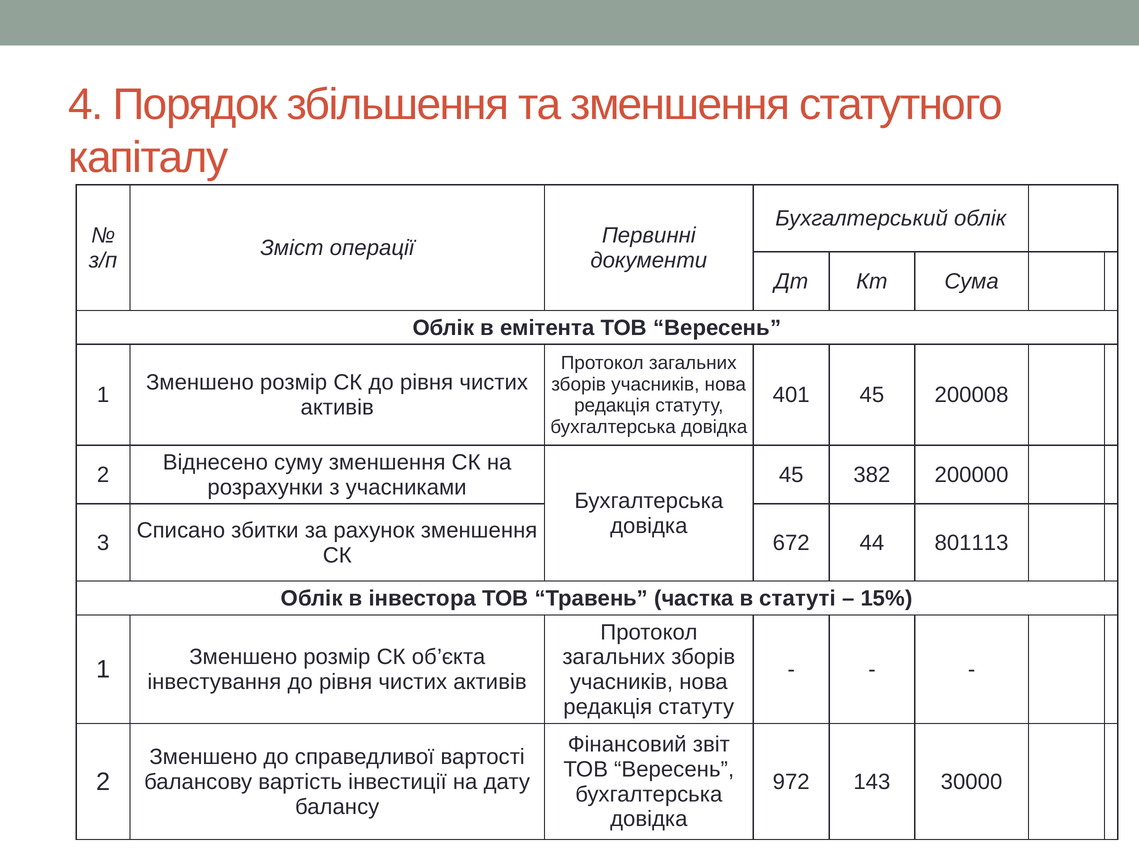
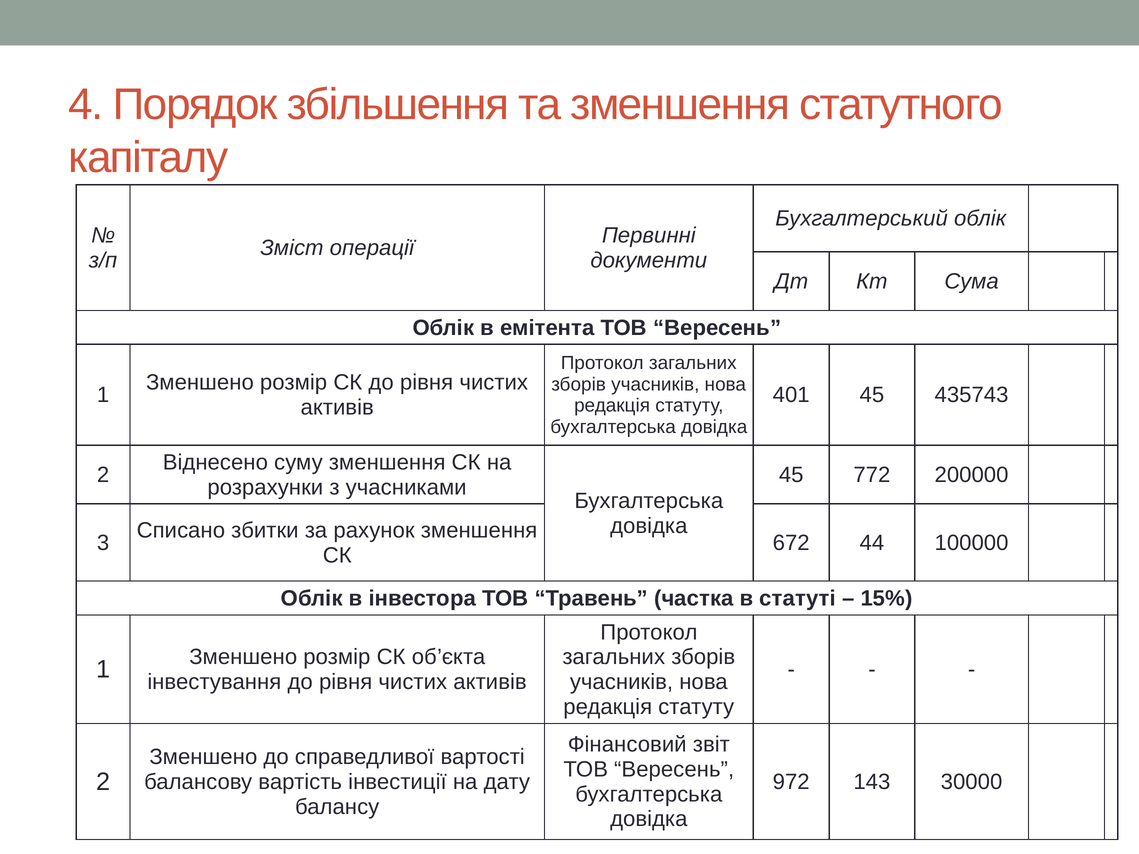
200008: 200008 -> 435743 (972, 395)
382: 382 -> 772 (872, 475)
801113: 801113 -> 100000 (972, 543)
